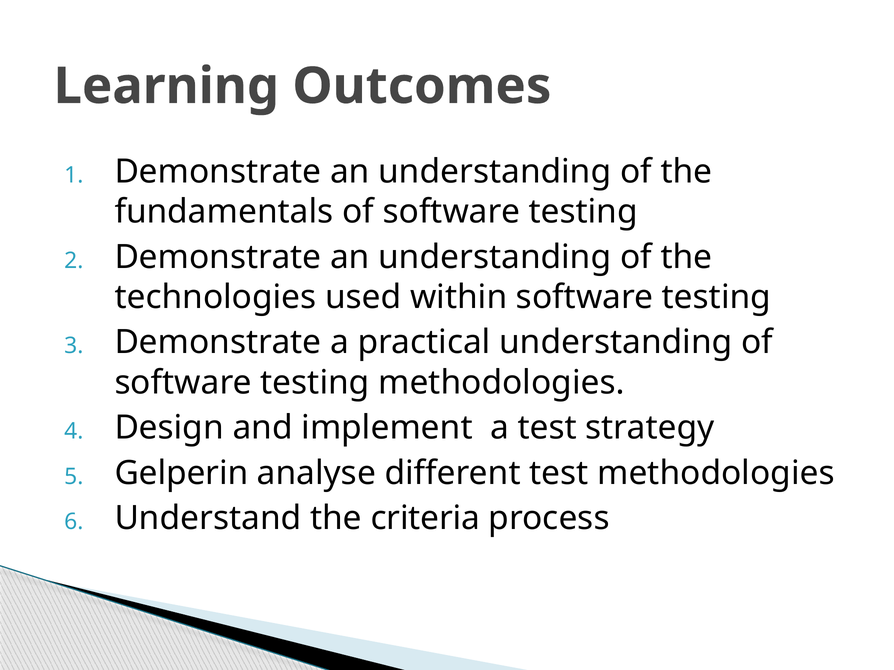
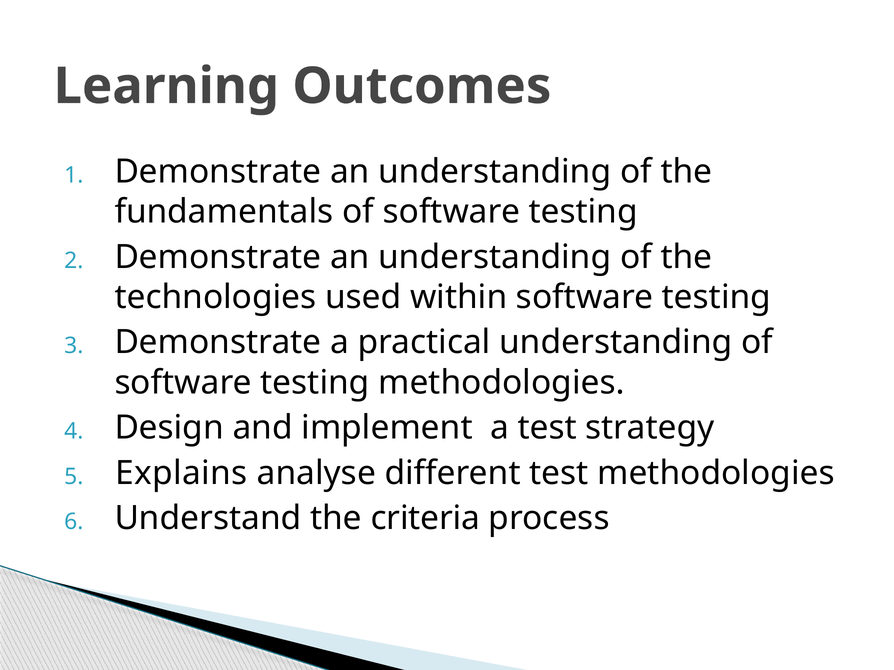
Gelperin: Gelperin -> Explains (181, 473)
